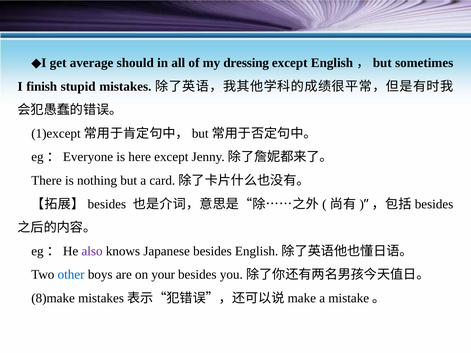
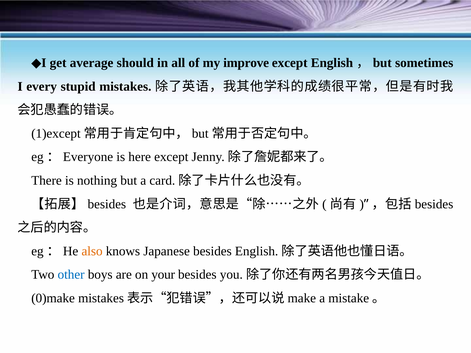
dressing: dressing -> improve (246, 63)
finish: finish -> every (42, 86)
also colour: purple -> orange (92, 251)
8)make: 8)make -> 0)make (53, 298)
